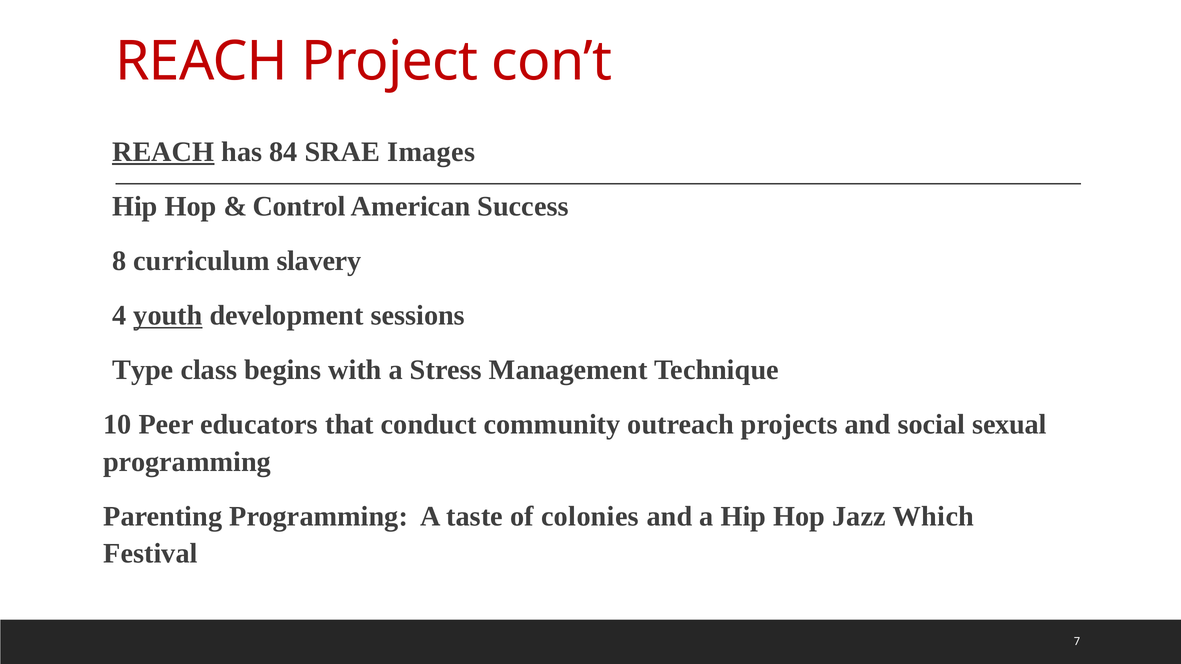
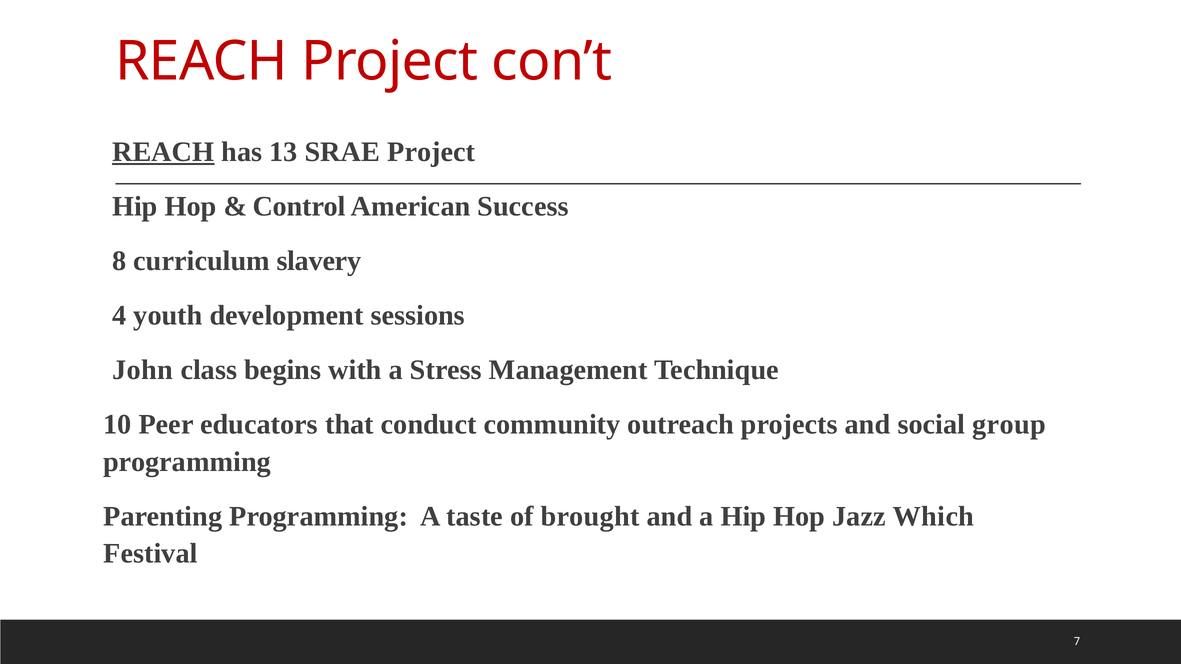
84: 84 -> 13 (283, 152)
SRAE Images: Images -> Project (431, 152)
youth underline: present -> none (168, 316)
Type: Type -> John (143, 370)
sexual: sexual -> group (1009, 425)
colonies: colonies -> brought (590, 517)
